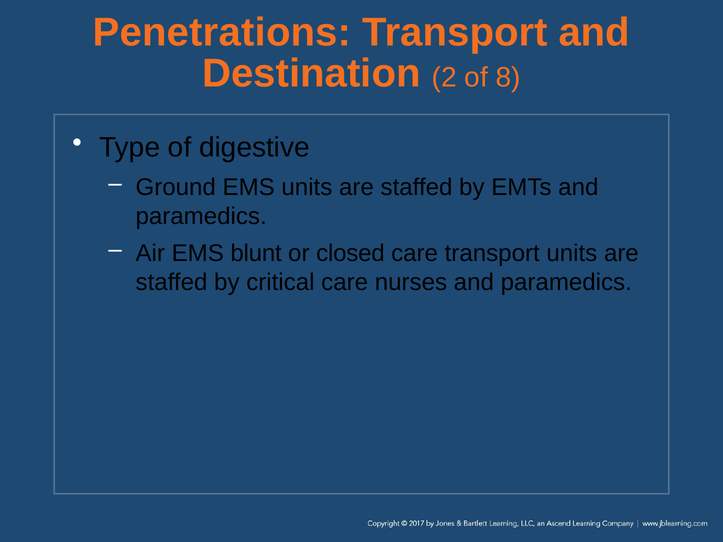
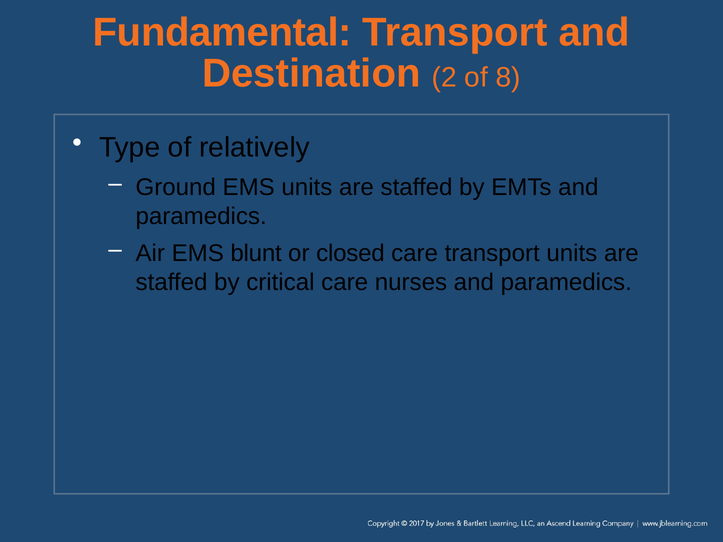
Penetrations: Penetrations -> Fundamental (222, 33)
digestive: digestive -> relatively (254, 148)
